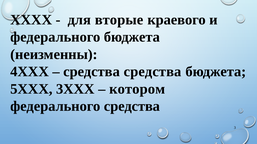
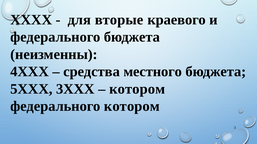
средства средства: средства -> местного (153, 72)
федерального средства: средства -> котором (132, 107)
